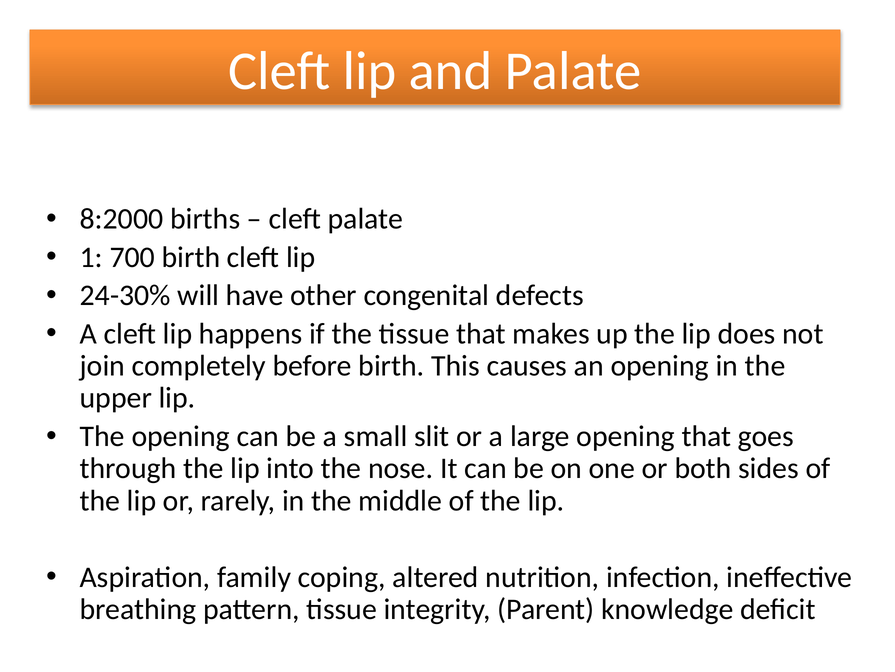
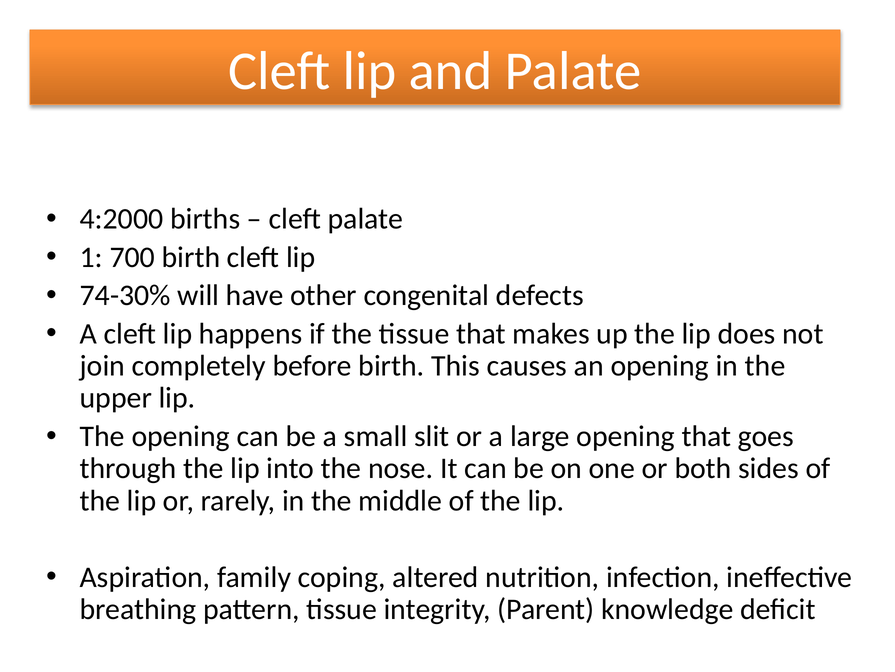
8:2000: 8:2000 -> 4:2000 (122, 219)
24-30%: 24-30% -> 74-30% (125, 295)
